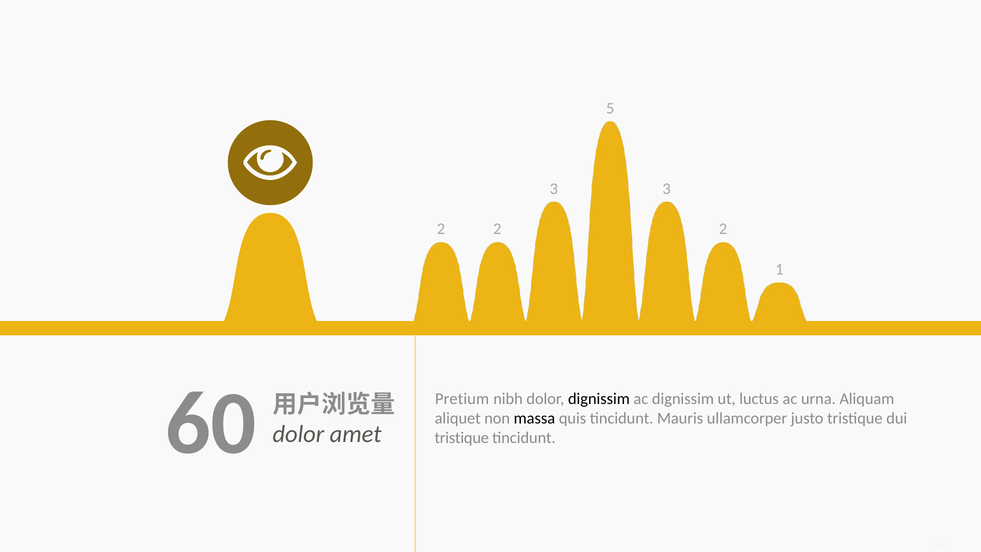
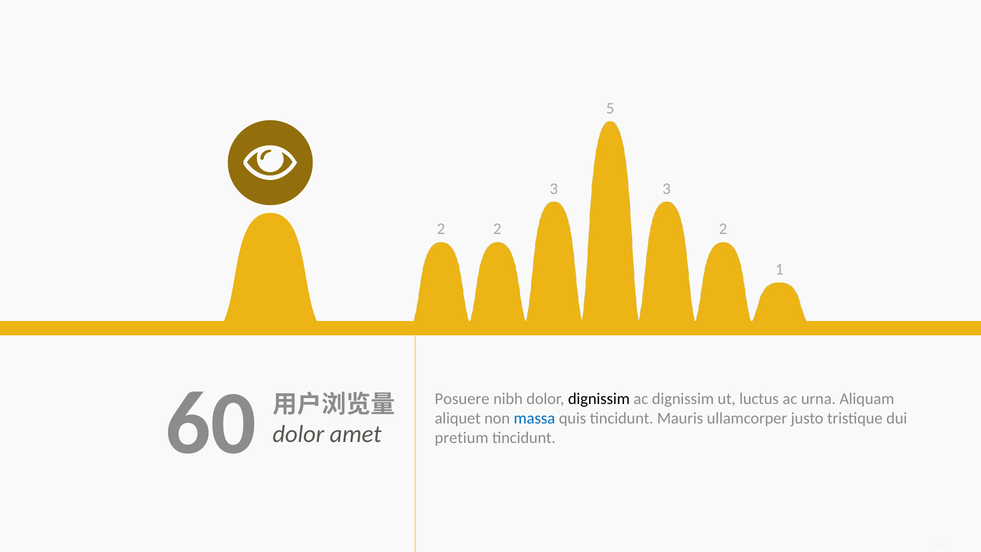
Pretium: Pretium -> Posuere (462, 399)
massa colour: black -> blue (534, 418)
tristique: tristique -> pretium (462, 438)
